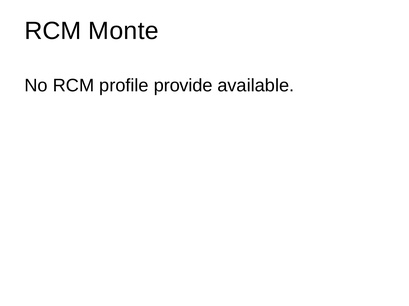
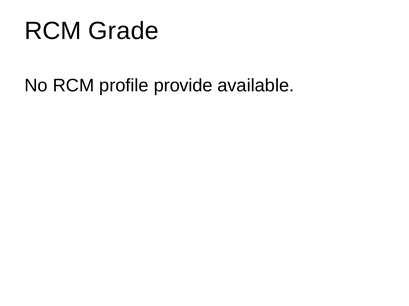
Monte: Monte -> Grade (124, 31)
